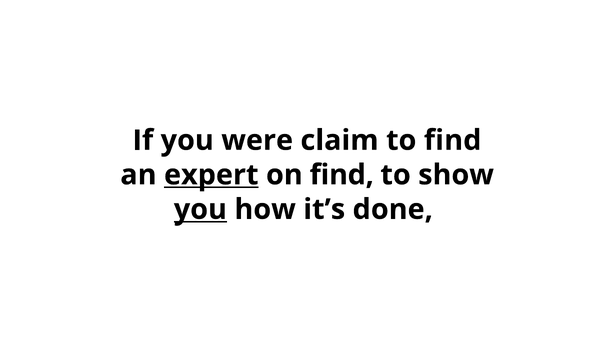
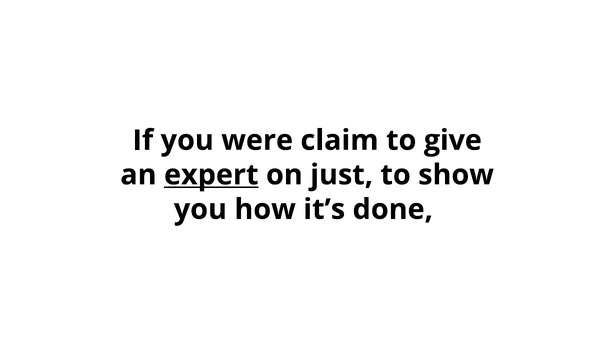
to find: find -> give (453, 141)
on find: find -> just (342, 175)
you underline: present -> none (200, 210)
